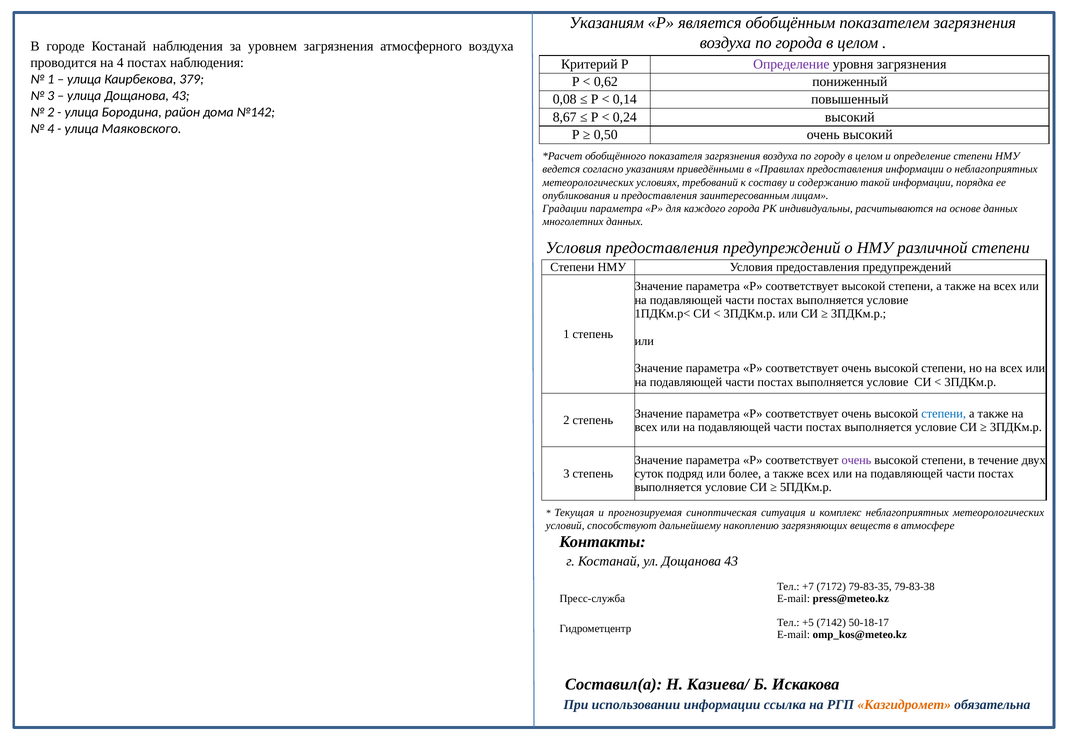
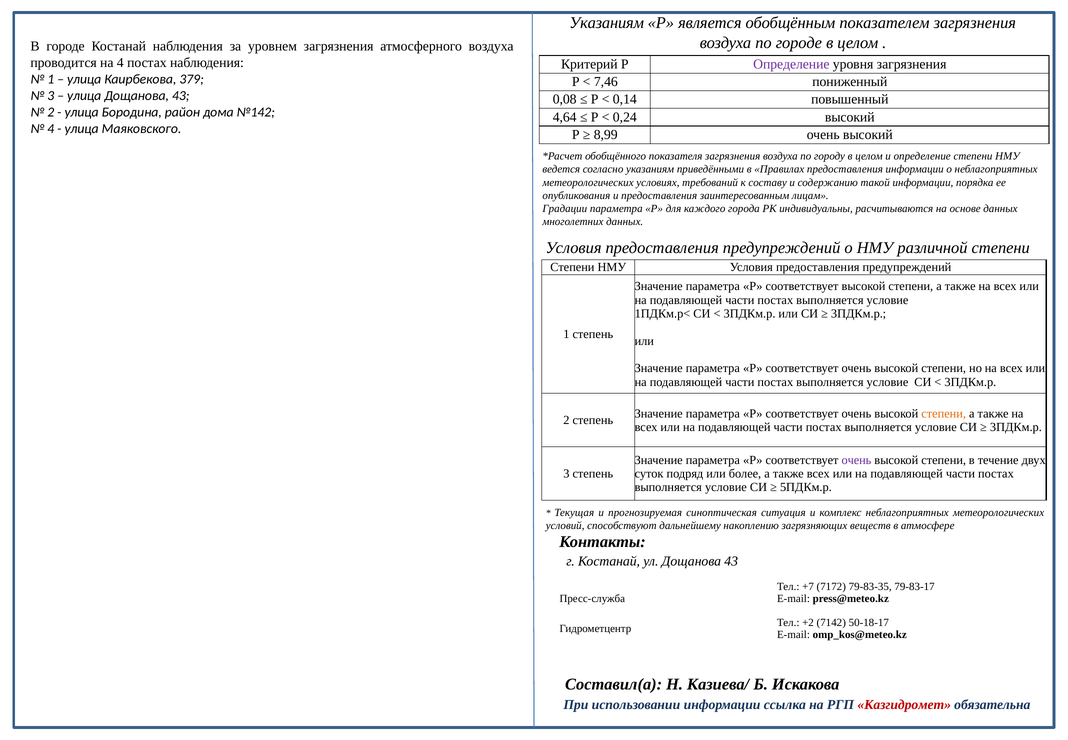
по города: города -> городе (799, 43)
0,62: 0,62 -> 7,46 (606, 82)
8,67: 8,67 -> 4,64 (565, 117)
0,50: 0,50 -> 8,99 (606, 135)
степени colour: blue -> orange (944, 413)
79-83-38: 79-83-38 -> 79-83-17 (915, 586)
+5: +5 -> +2 (808, 622)
Казгидромет colour: orange -> red (904, 704)
